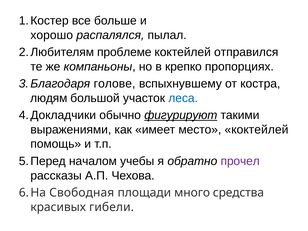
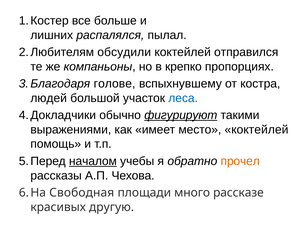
хорошо: хорошо -> лишних (52, 35)
проблеме: проблеме -> обсудили (124, 52)
людям: людям -> людей (49, 98)
началом underline: none -> present (93, 161)
прочел colour: purple -> orange (240, 161)
средства: средства -> рассказе (238, 193)
гибели: гибели -> другую (112, 207)
